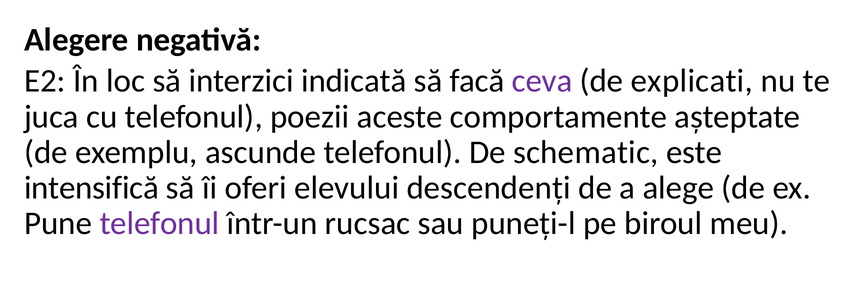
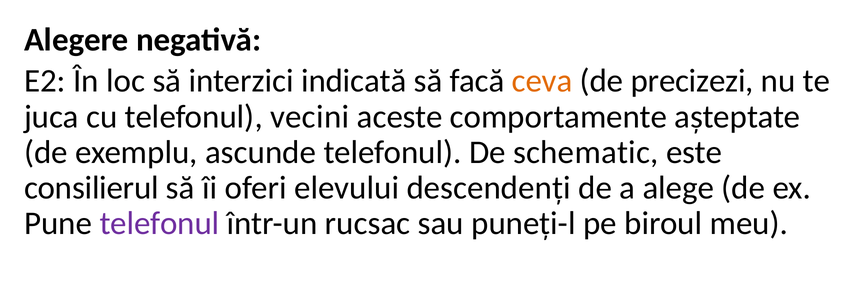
ceva colour: purple -> orange (542, 81)
explicati: explicati -> precizezi (692, 81)
poezii: poezii -> vecini (310, 117)
intensifică: intensifică -> consilierul (91, 188)
